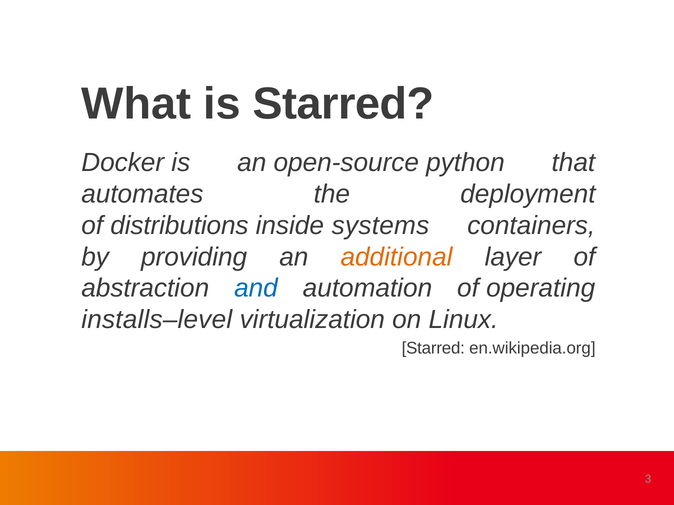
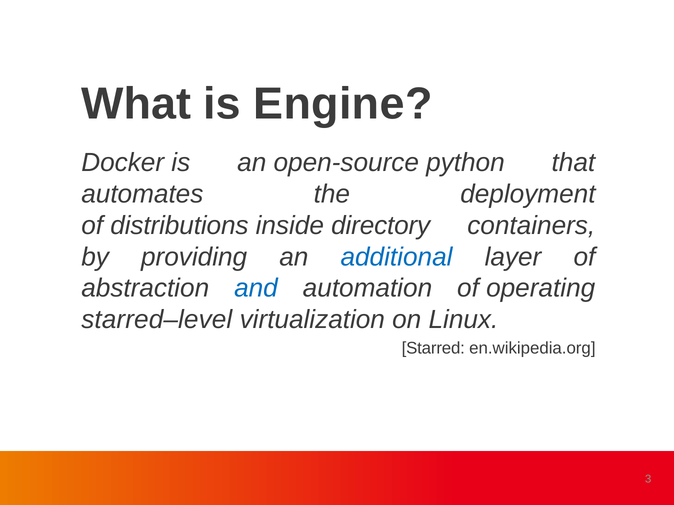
is Starred: Starred -> Engine (343, 104)
systems: systems -> directory (381, 226)
additional colour: orange -> blue (397, 257)
installs–level: installs–level -> starred–level (157, 320)
